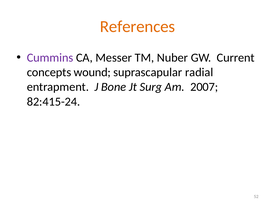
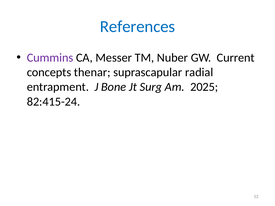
References colour: orange -> blue (138, 27)
wound: wound -> thenar (92, 72)
2007: 2007 -> 2025 (204, 87)
